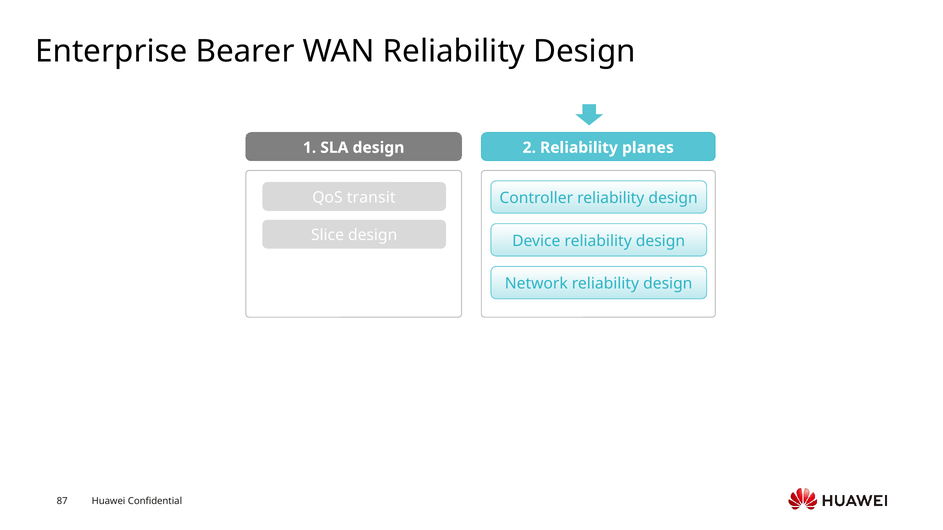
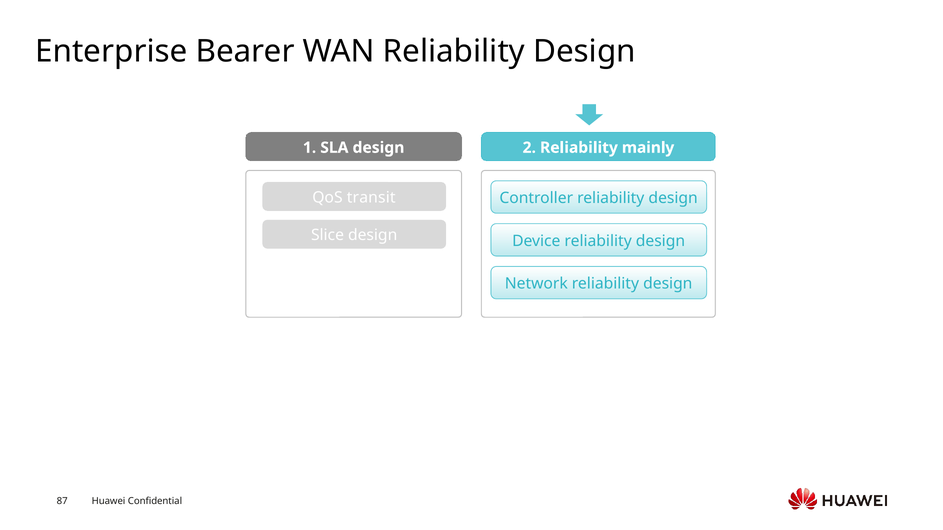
planes: planes -> mainly (648, 148)
